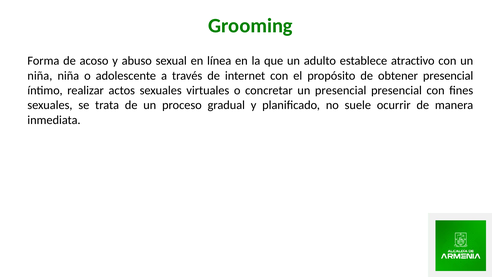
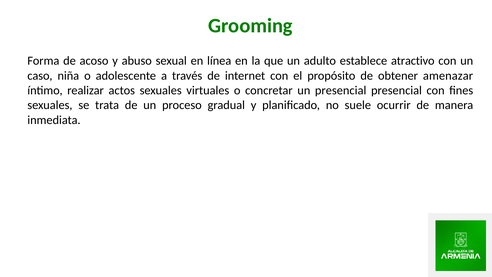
niña: niña -> caso (40, 76)
obtener presencial: presencial -> amenazar (448, 76)
